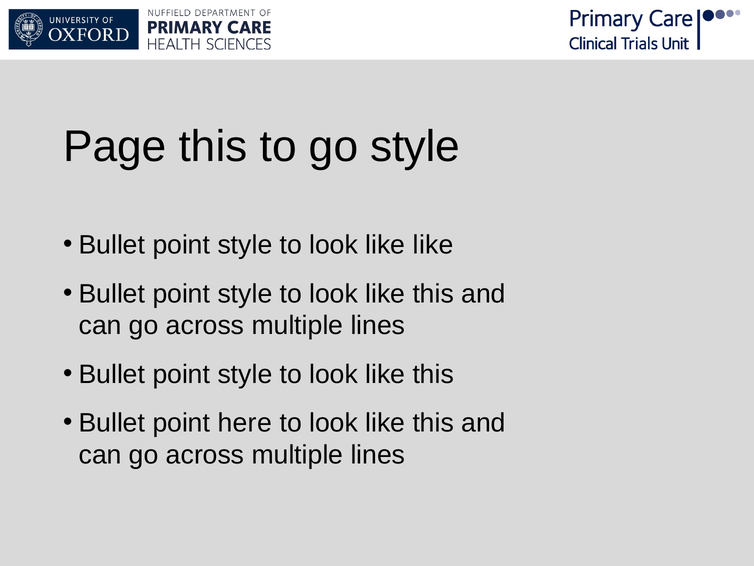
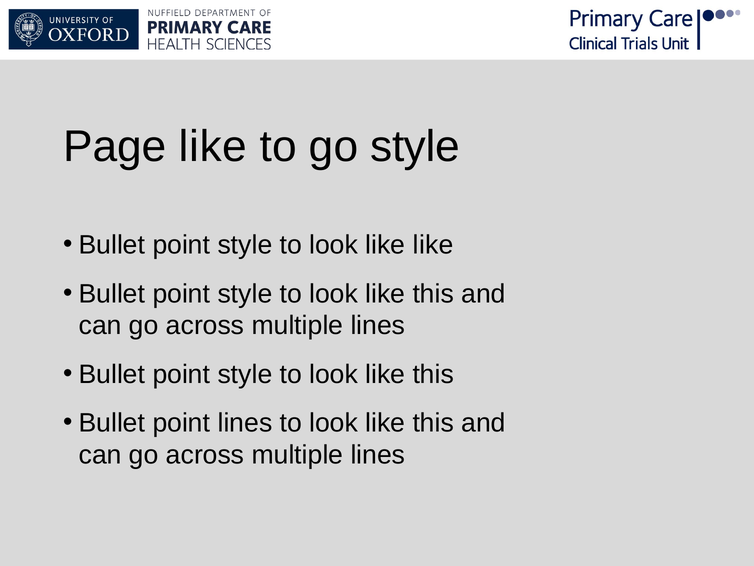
Page this: this -> like (213, 146)
point here: here -> lines (245, 423)
